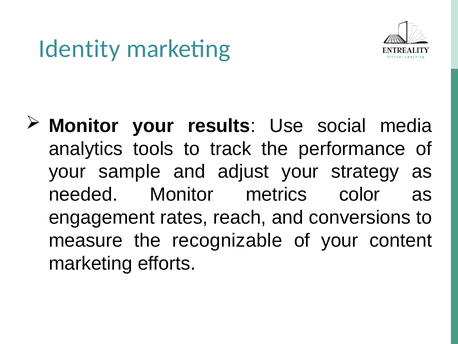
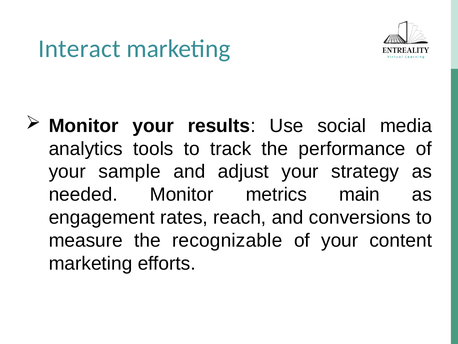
Identity: Identity -> Interact (79, 49)
color: color -> main (360, 194)
